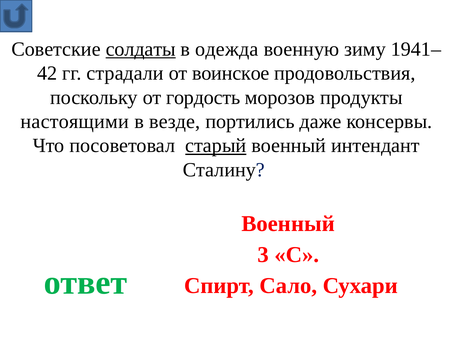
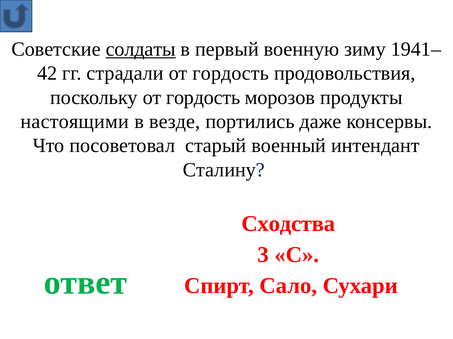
одежда: одежда -> первый (227, 49)
страдали от воинское: воинское -> гордость (231, 73)
старый underline: present -> none (216, 146)
Военный: Военный -> Сходства (288, 224)
